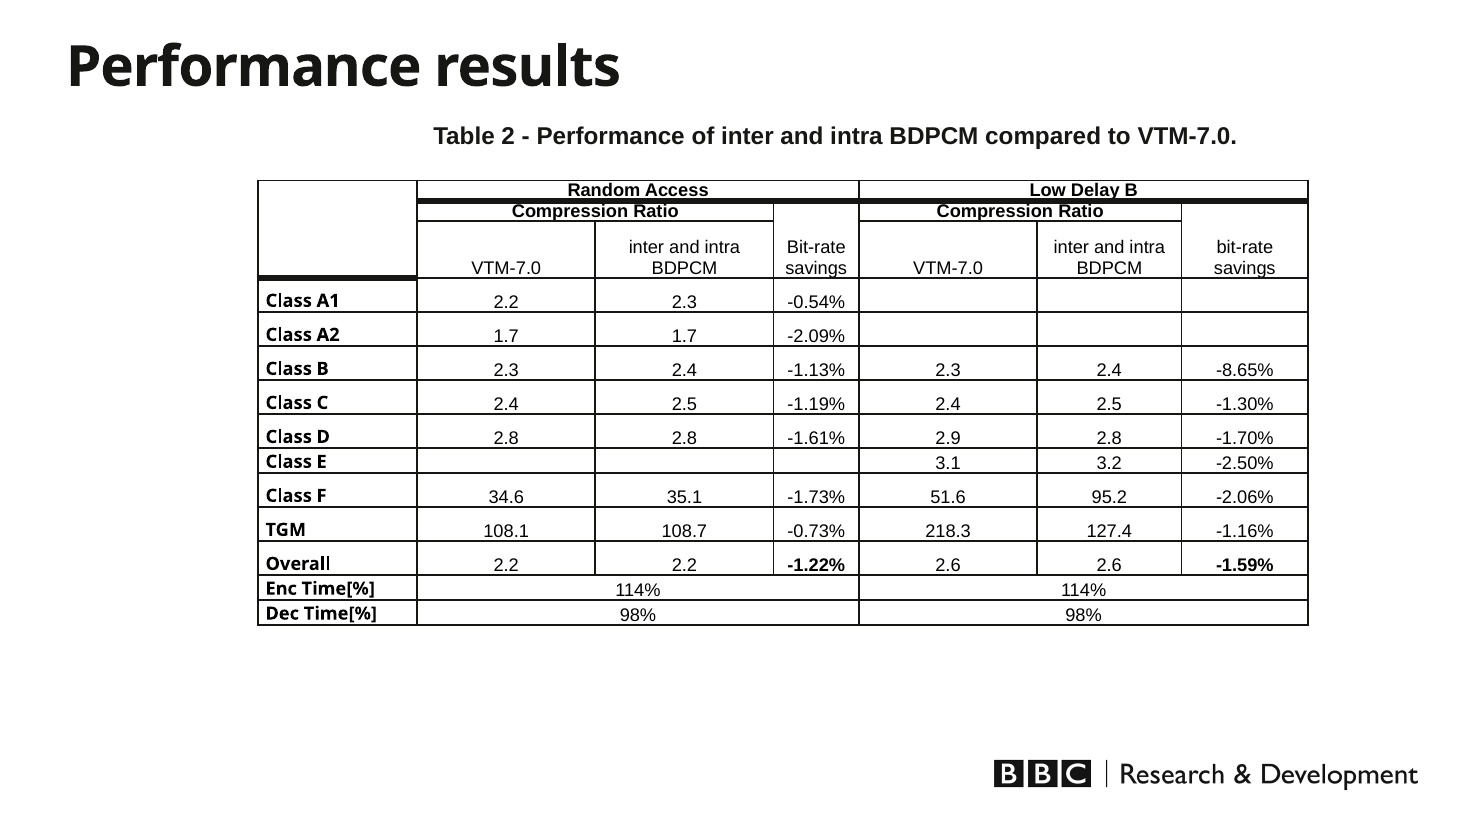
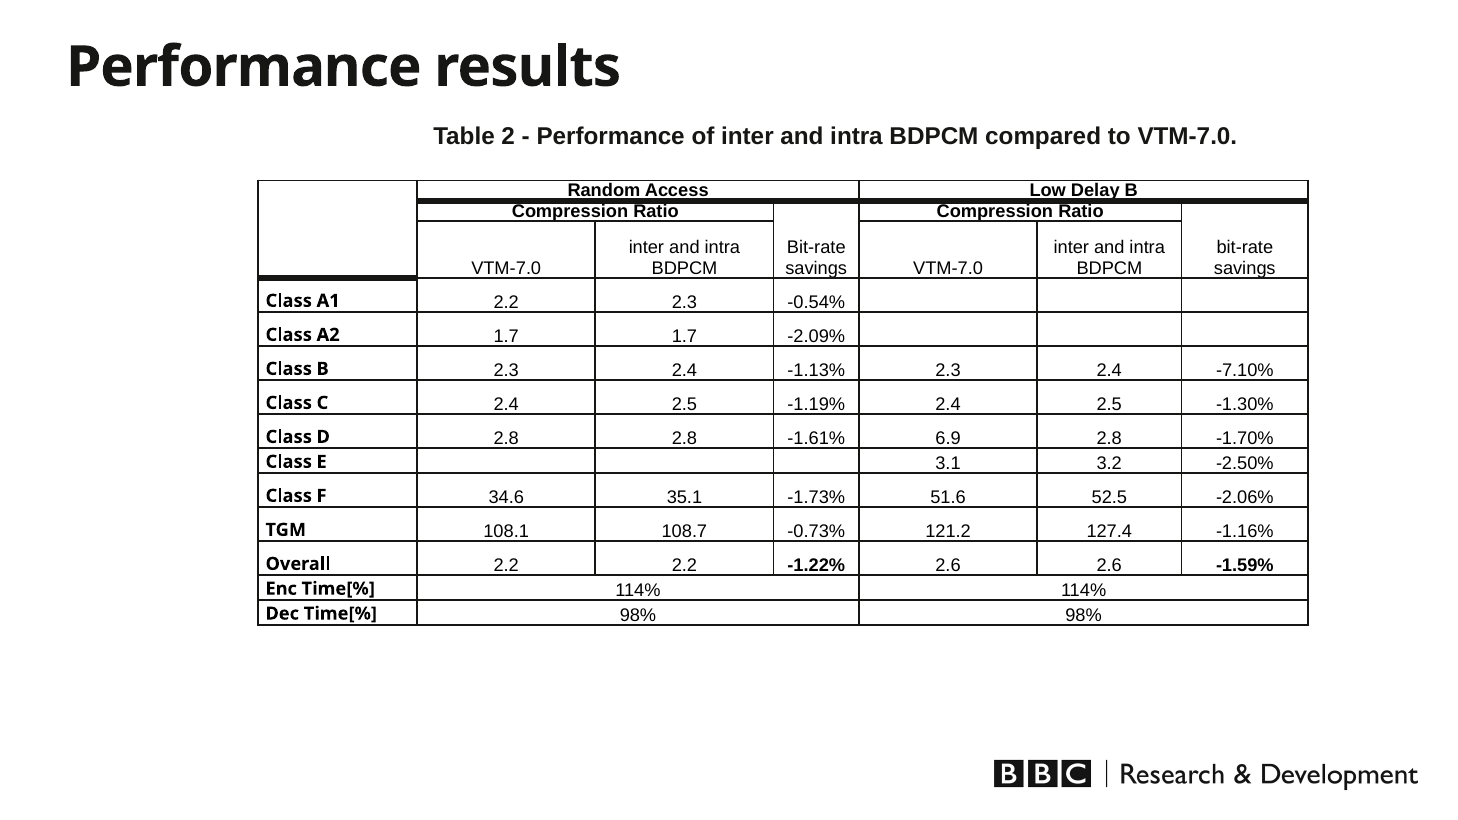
-8.65%: -8.65% -> -7.10% (1245, 370)
2.9: 2.9 -> 6.9 (948, 438)
95.2: 95.2 -> 52.5 (1109, 497)
218.3: 218.3 -> 121.2 (948, 531)
